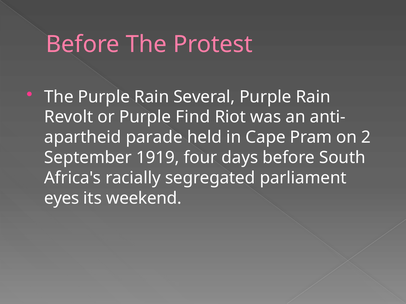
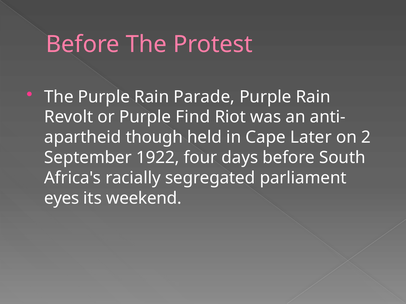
Several: Several -> Parade (204, 97)
parade: parade -> though (154, 138)
Pram: Pram -> Later (311, 138)
1919: 1919 -> 1922 (158, 158)
